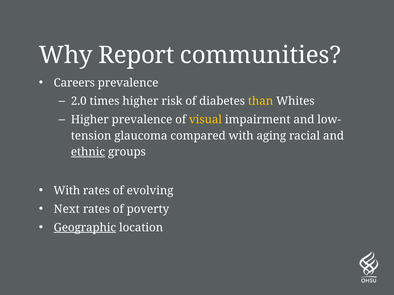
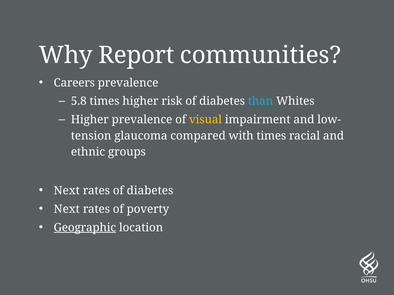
2.0: 2.0 -> 5.8 (79, 101)
than colour: yellow -> light blue (261, 101)
with aging: aging -> times (271, 136)
ethnic underline: present -> none (88, 152)
With: With -> Next (67, 191)
rates of evolving: evolving -> diabetes (150, 191)
